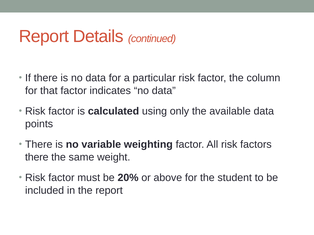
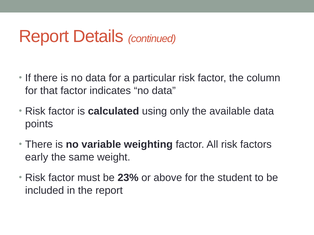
there: there -> early (37, 157)
20%: 20% -> 23% (128, 178)
